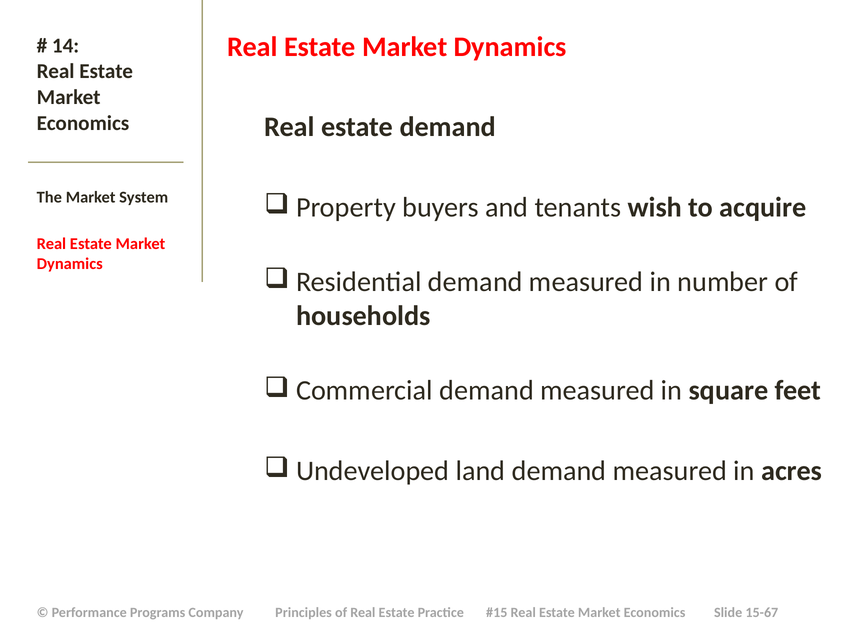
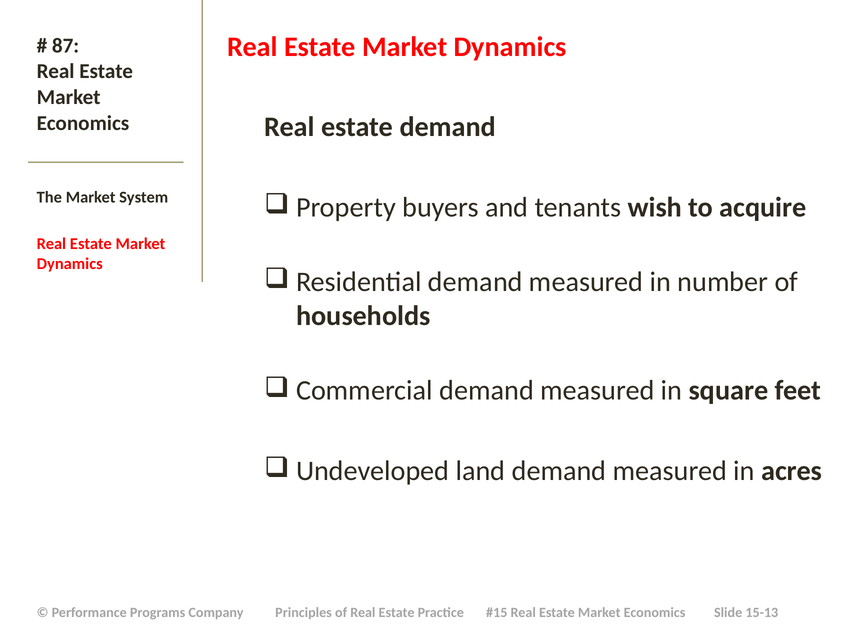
14: 14 -> 87 (66, 46)
15-67: 15-67 -> 15-13 (762, 613)
